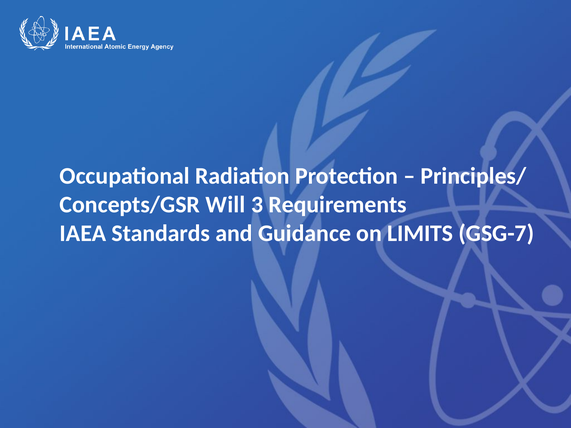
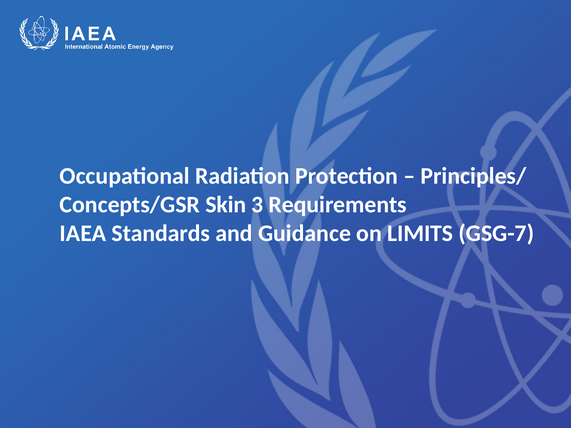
Will: Will -> Skin (226, 205)
